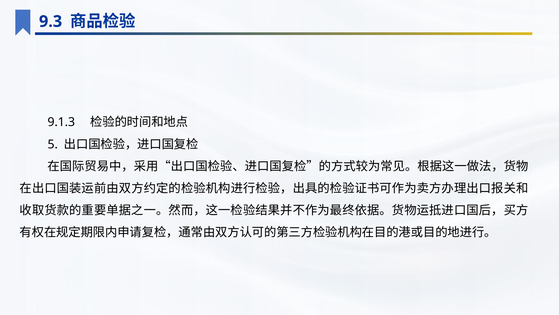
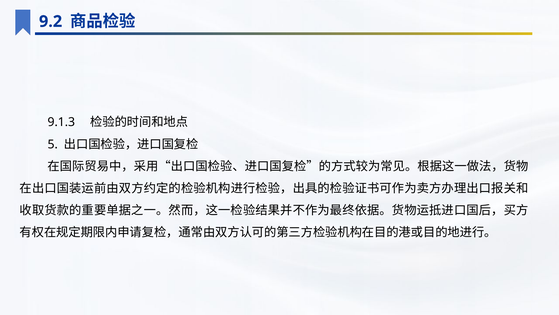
9.3: 9.3 -> 9.2 (51, 21)
